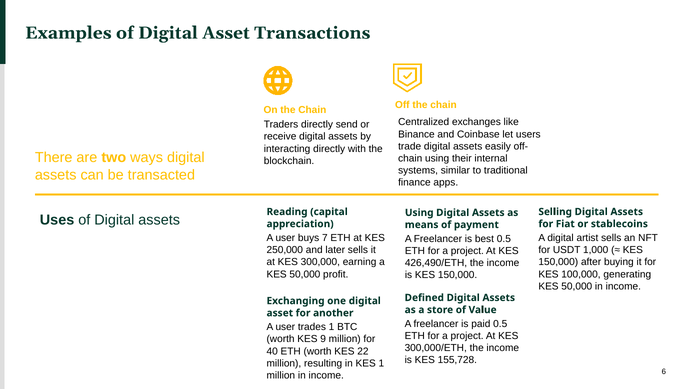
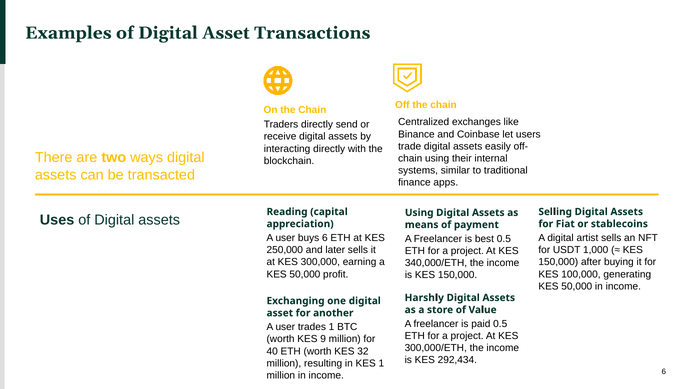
buys 7: 7 -> 6 (325, 238)
426,490/ETH: 426,490/ETH -> 340,000/ETH (436, 263)
Defined: Defined -> Harshly (424, 297)
22: 22 -> 32 (363, 351)
155,728: 155,728 -> 292,434 (457, 360)
